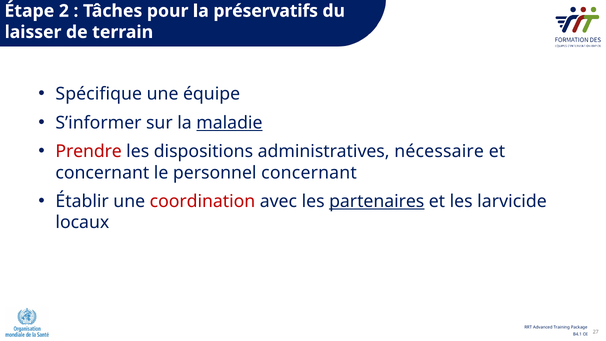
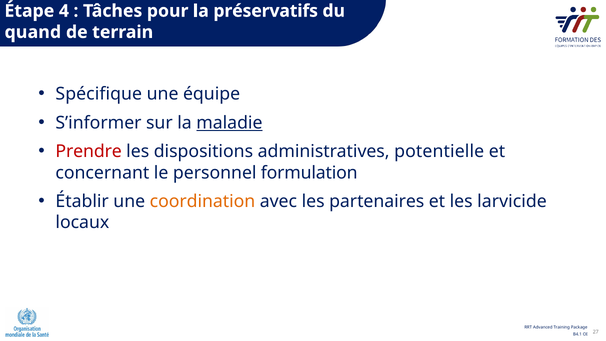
2: 2 -> 4 (64, 11)
laisser: laisser -> quand (33, 32)
nécessaire: nécessaire -> potentielle (439, 152)
personnel concernant: concernant -> formulation (309, 173)
coordination colour: red -> orange (202, 201)
partenaires underline: present -> none (377, 201)
